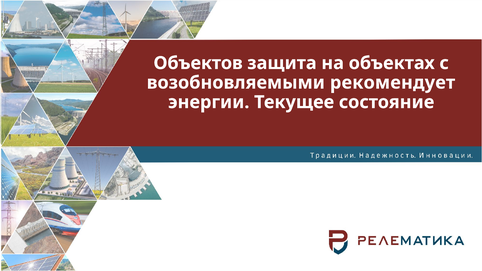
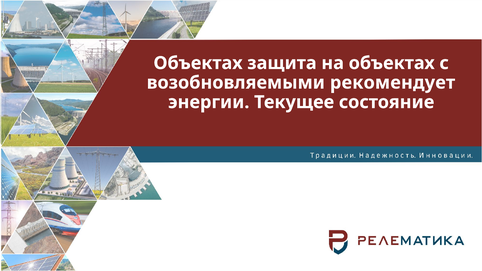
Объектов: Объектов -> Объектах (198, 63)
